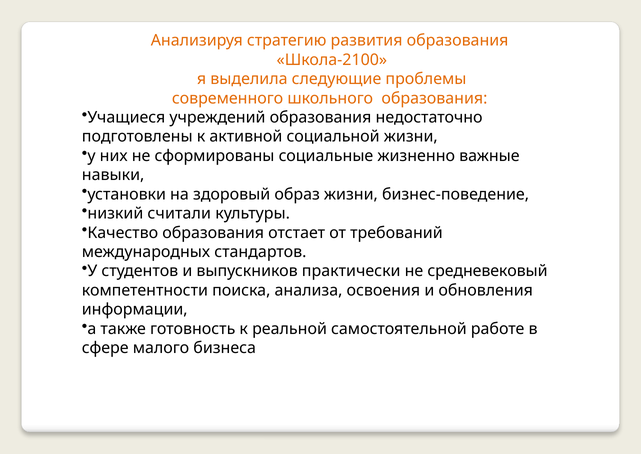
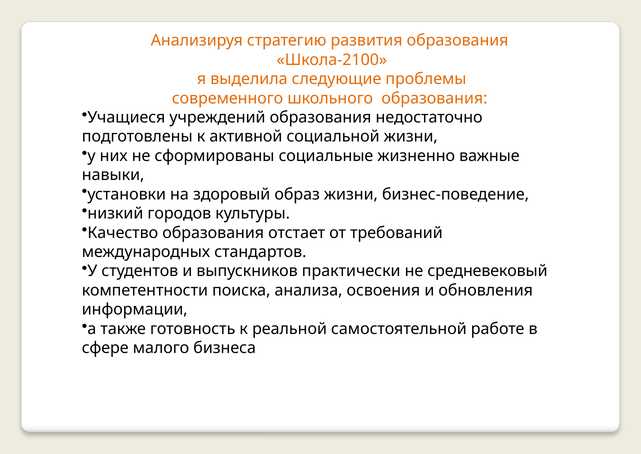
считали: считали -> городов (179, 213)
